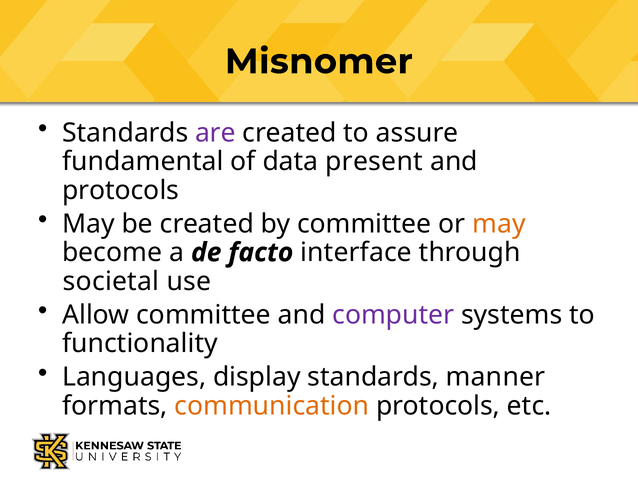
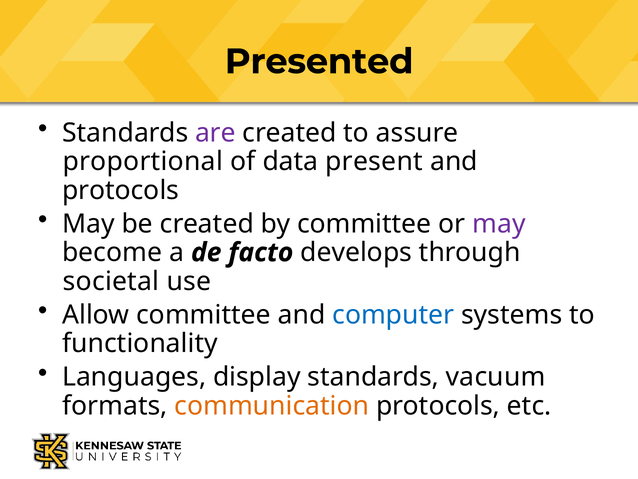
Misnomer: Misnomer -> Presented (319, 61)
fundamental: fundamental -> proportional (143, 161)
may colour: orange -> purple (499, 224)
interface: interface -> develops (356, 252)
computer colour: purple -> blue (393, 314)
manner: manner -> vacuum (496, 377)
